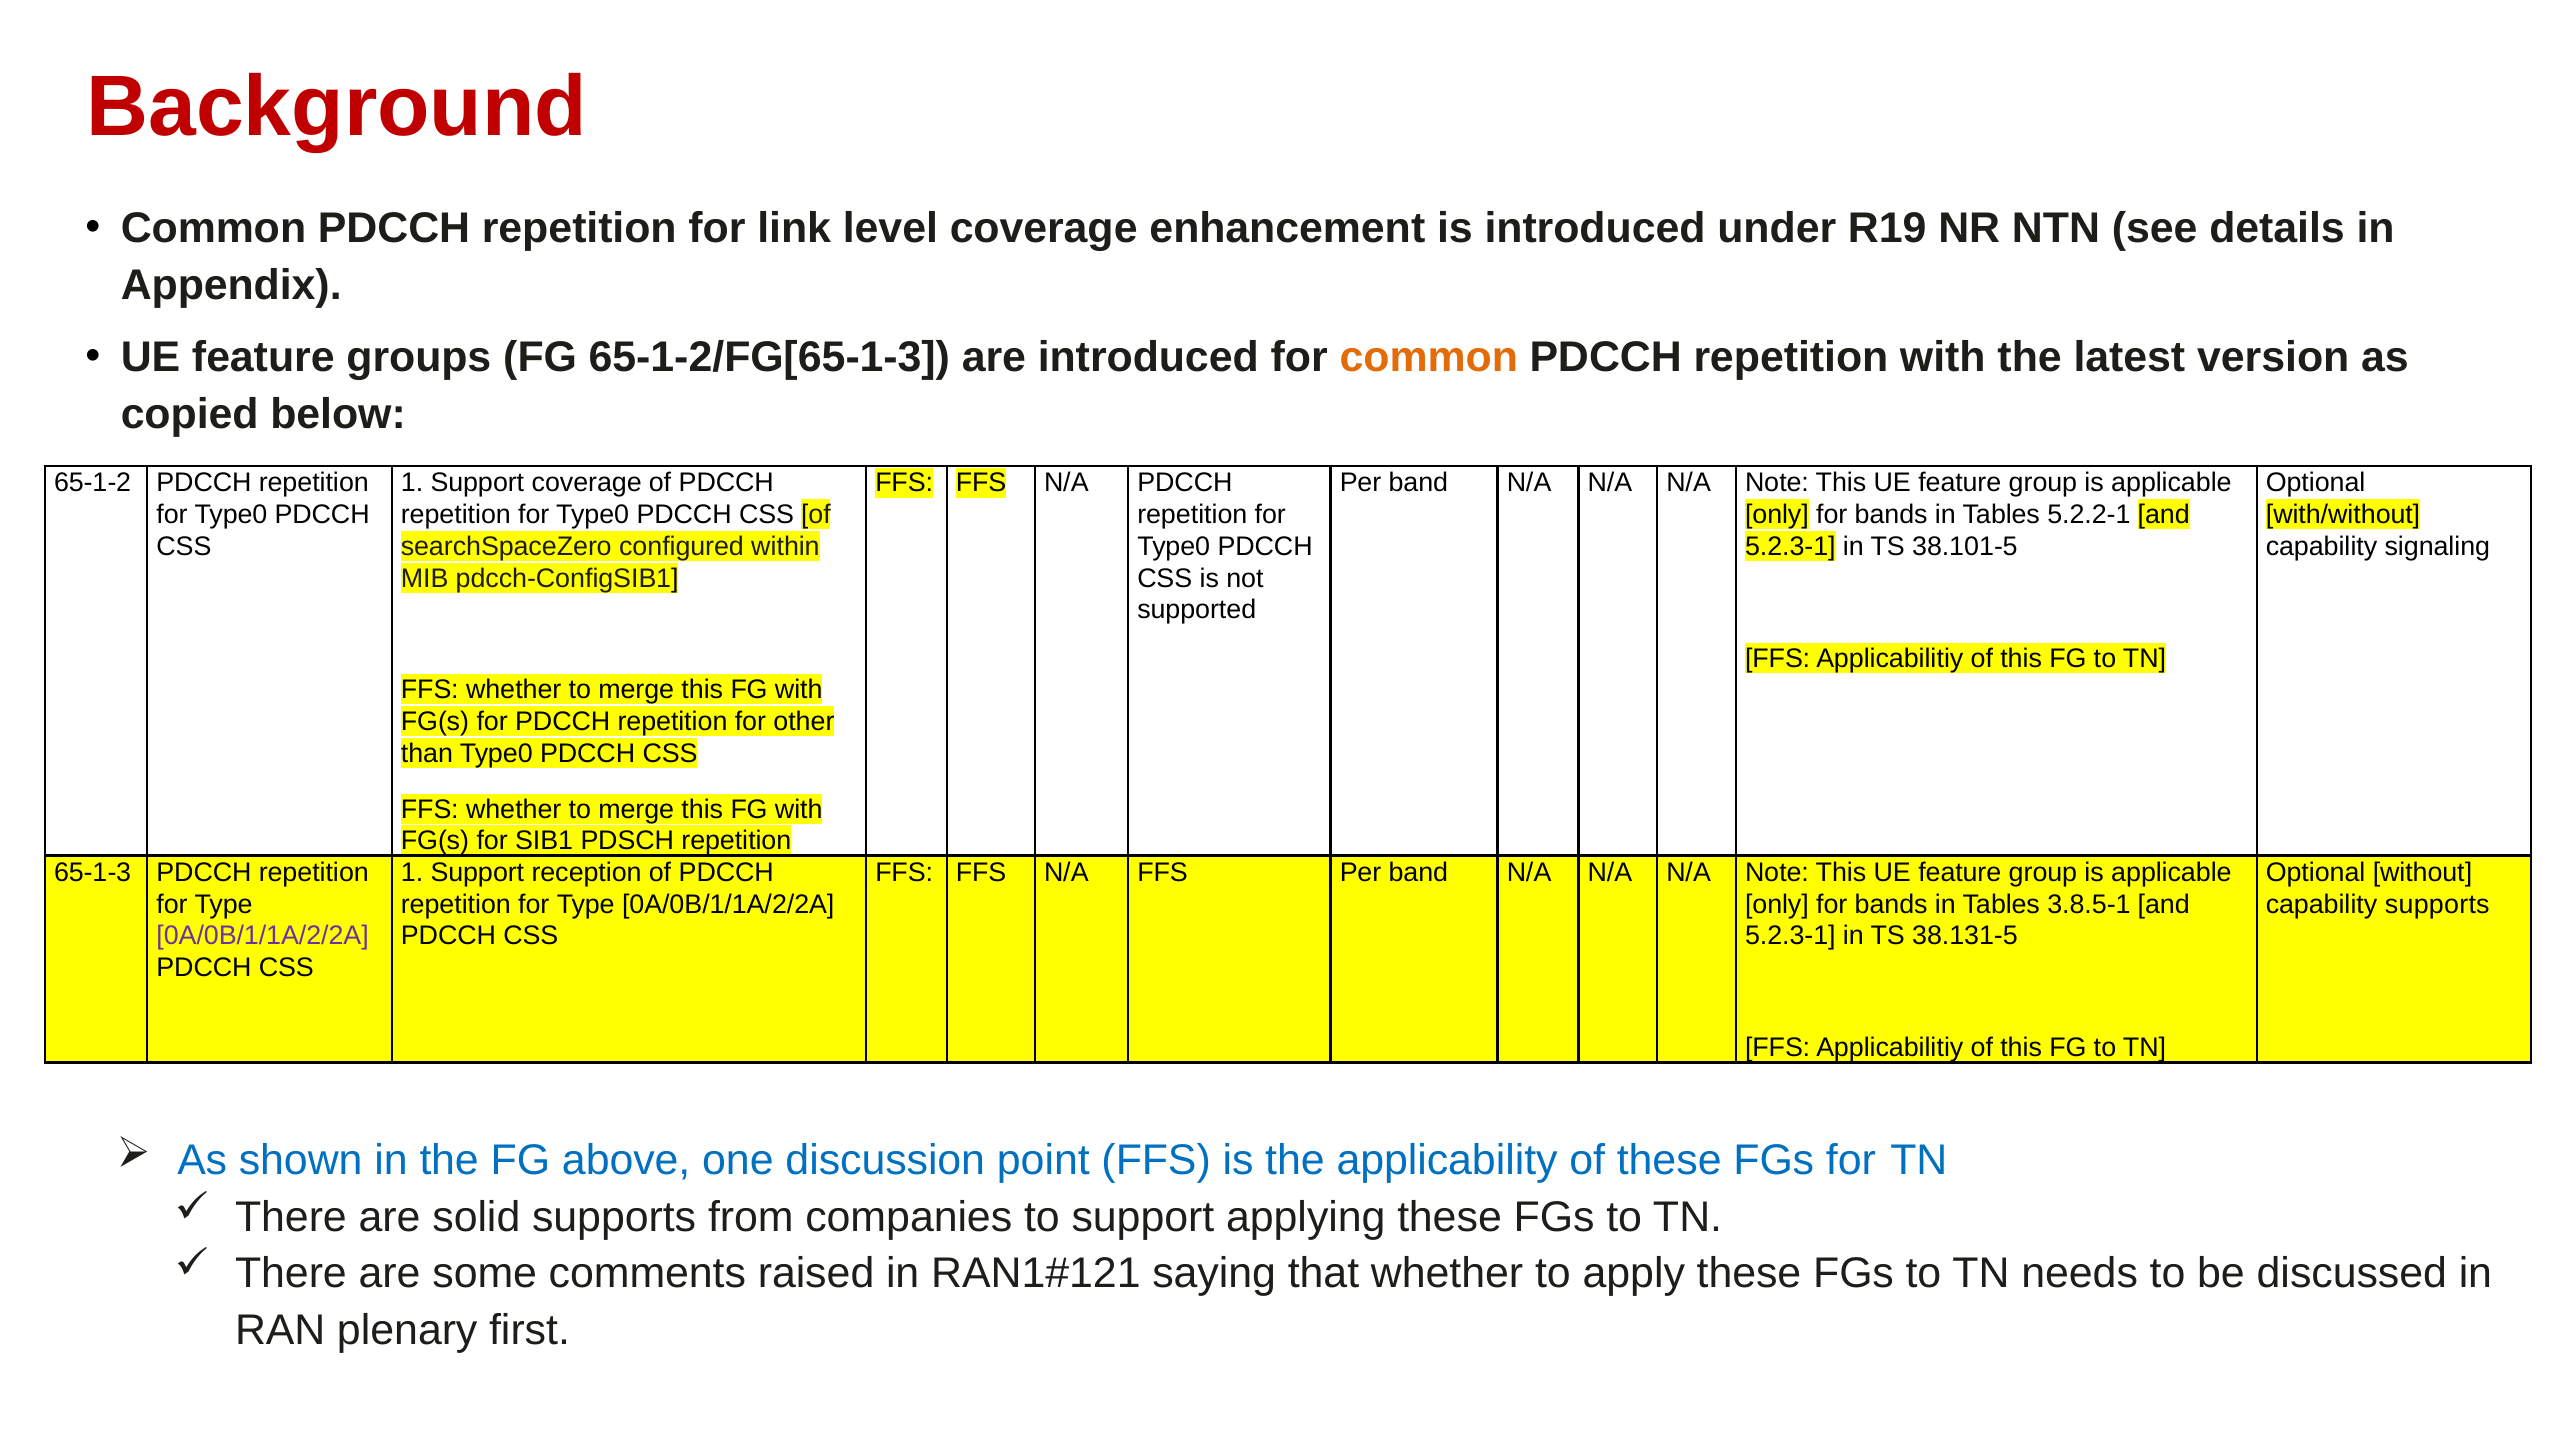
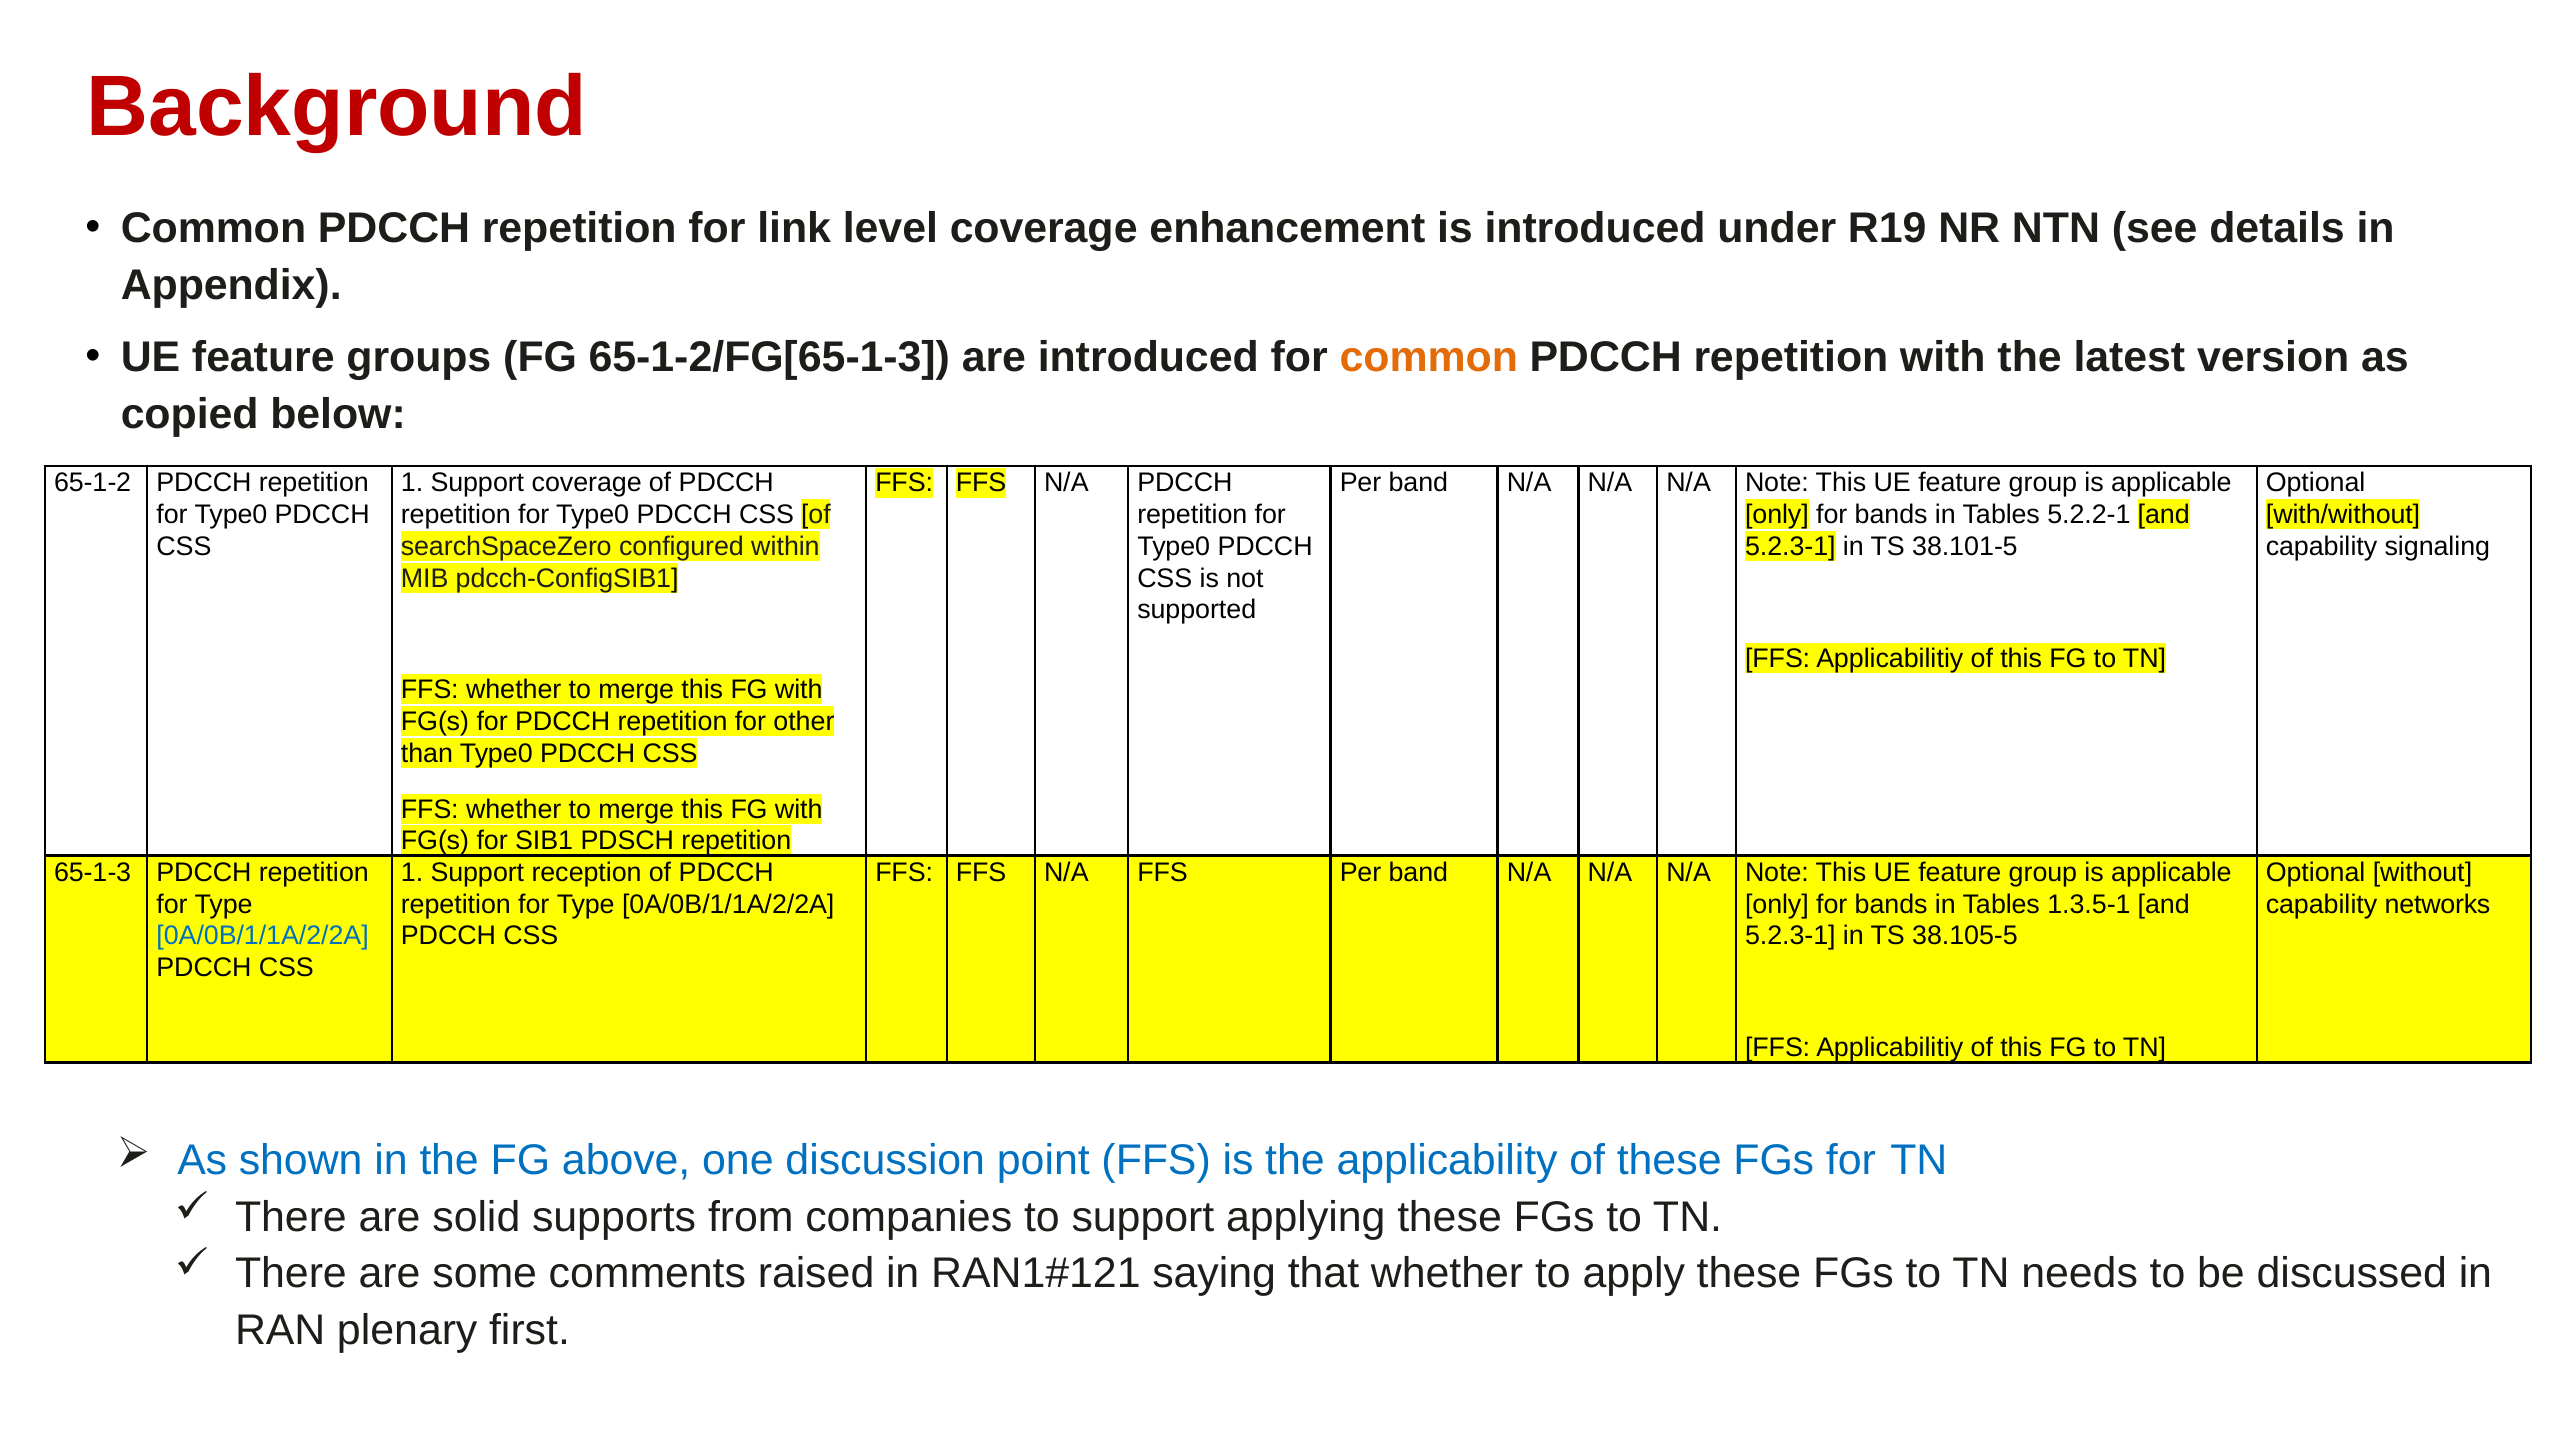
3.8.5-1: 3.8.5-1 -> 1.3.5-1 (2089, 905)
capability supports: supports -> networks (2438, 905)
0A/0B/1/1A/2/2A colour: purple -> blue (263, 936)
38.131-5: 38.131-5 -> 38.105-5 (1965, 936)
